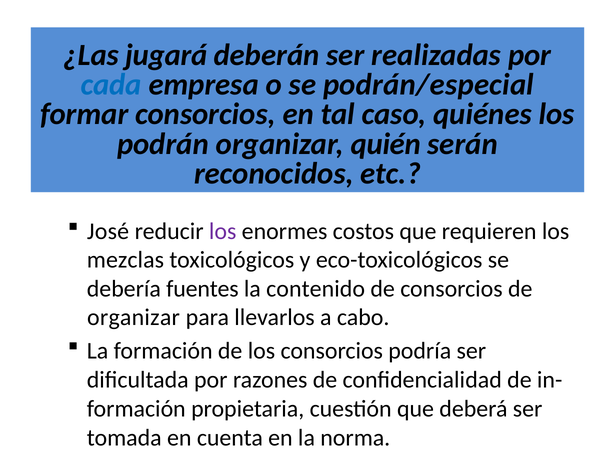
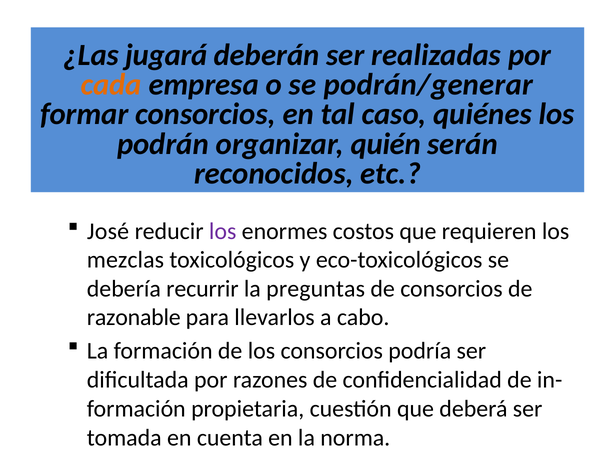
cada colour: blue -> orange (111, 85)
podrán/especial: podrán/especial -> podrán/generar (428, 85)
fuentes: fuentes -> recurrir (202, 288)
contenido: contenido -> preguntas (316, 288)
organizar: organizar -> razonable (134, 317)
